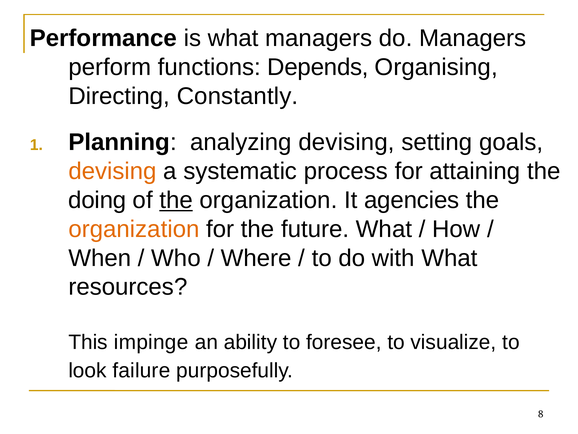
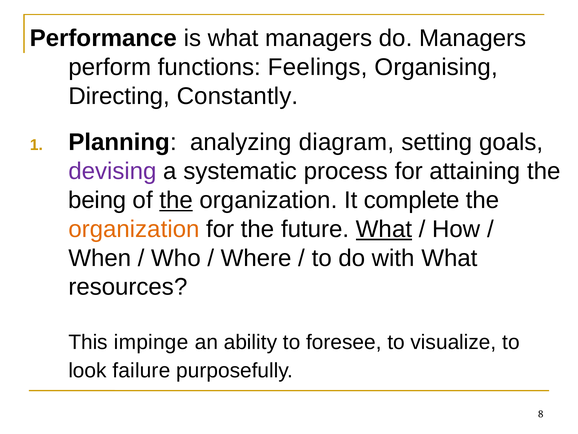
Depends: Depends -> Feelings (318, 67)
analyzing devising: devising -> diagram (346, 142)
devising colour: orange -> purple (113, 171)
doing: doing -> being (97, 200)
agencies: agencies -> complete (412, 200)
What underline: none -> present (384, 229)
